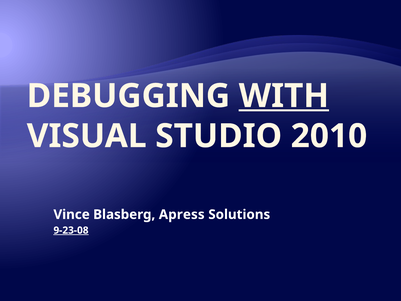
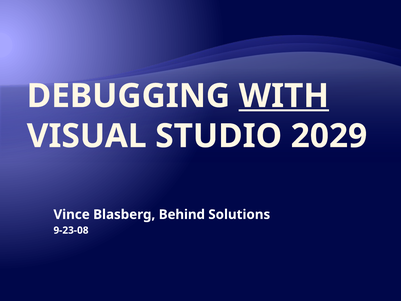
2010: 2010 -> 2029 (329, 136)
Apress: Apress -> Behind (182, 214)
9-23-08 underline: present -> none (71, 230)
